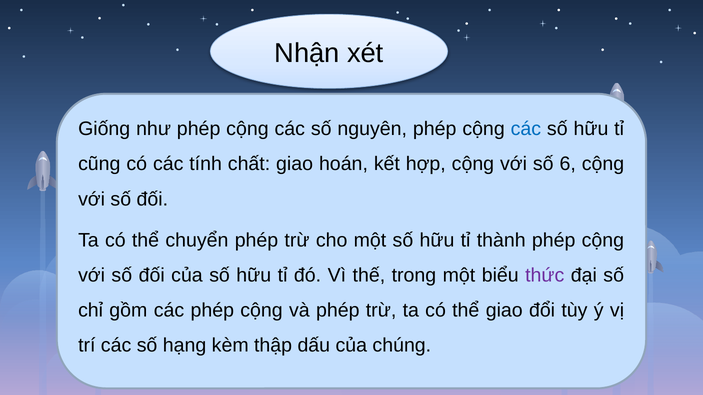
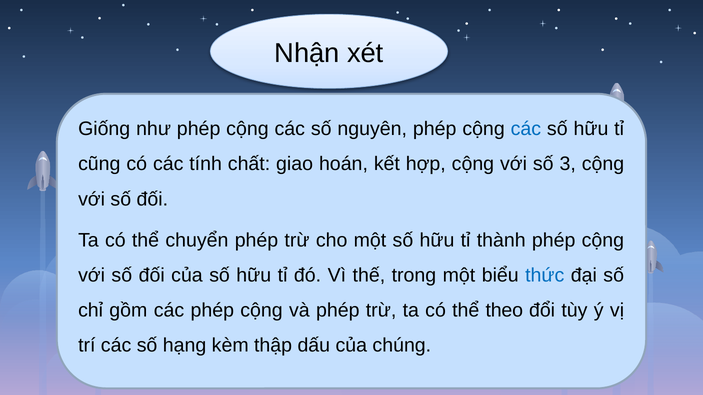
6: 6 -> 3 (568, 164)
thức colour: purple -> blue (545, 275)
thể giao: giao -> theo (504, 311)
